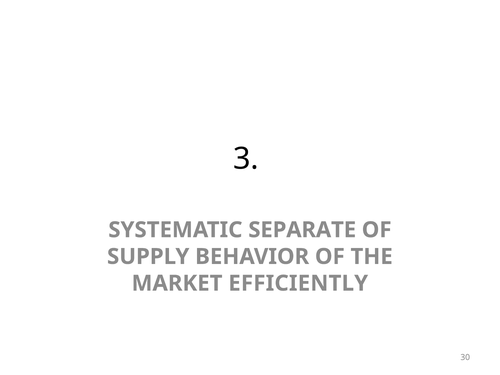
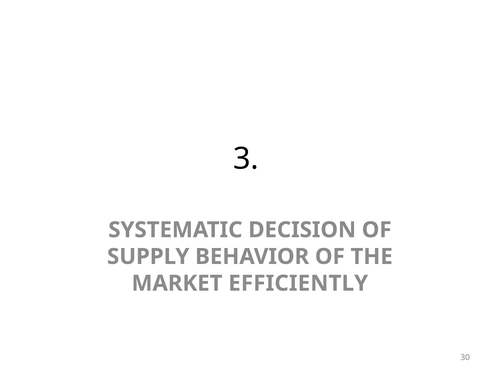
SEPARATE: SEPARATE -> DECISION (302, 230)
